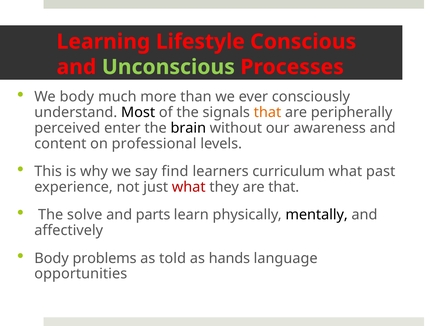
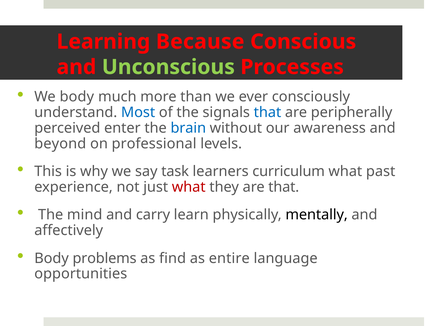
Lifestyle: Lifestyle -> Because (200, 42)
Most colour: black -> blue (138, 113)
that colour: orange -> blue (267, 113)
brain colour: black -> blue (188, 128)
content: content -> beyond (60, 144)
find: find -> task (175, 172)
solve: solve -> mind (85, 215)
parts: parts -> carry (153, 215)
told: told -> find (173, 258)
hands: hands -> entire (229, 258)
